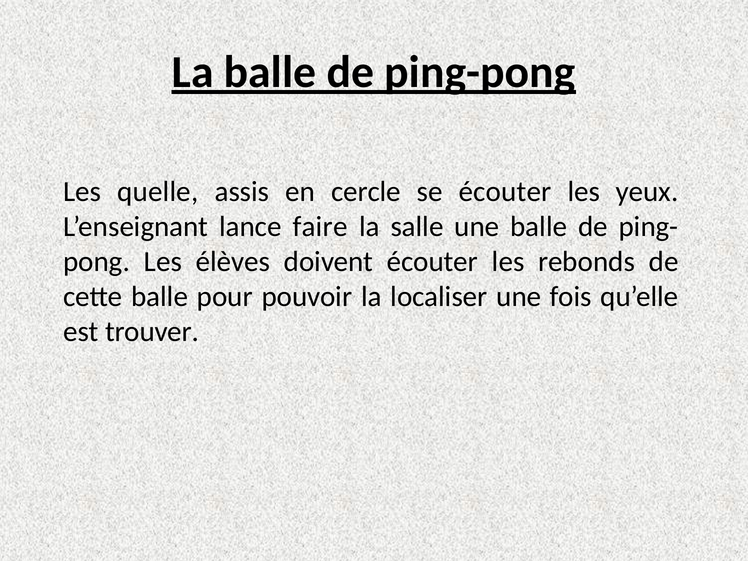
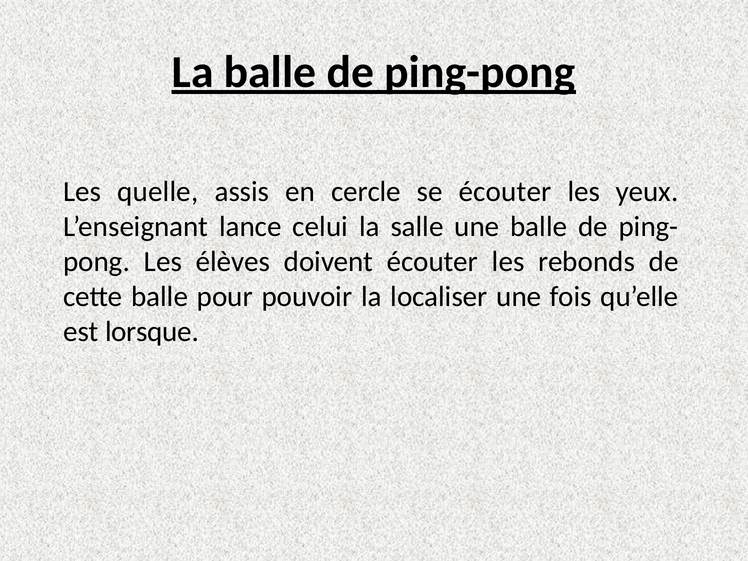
faire: faire -> celui (320, 227)
trouver: trouver -> lorsque (152, 331)
